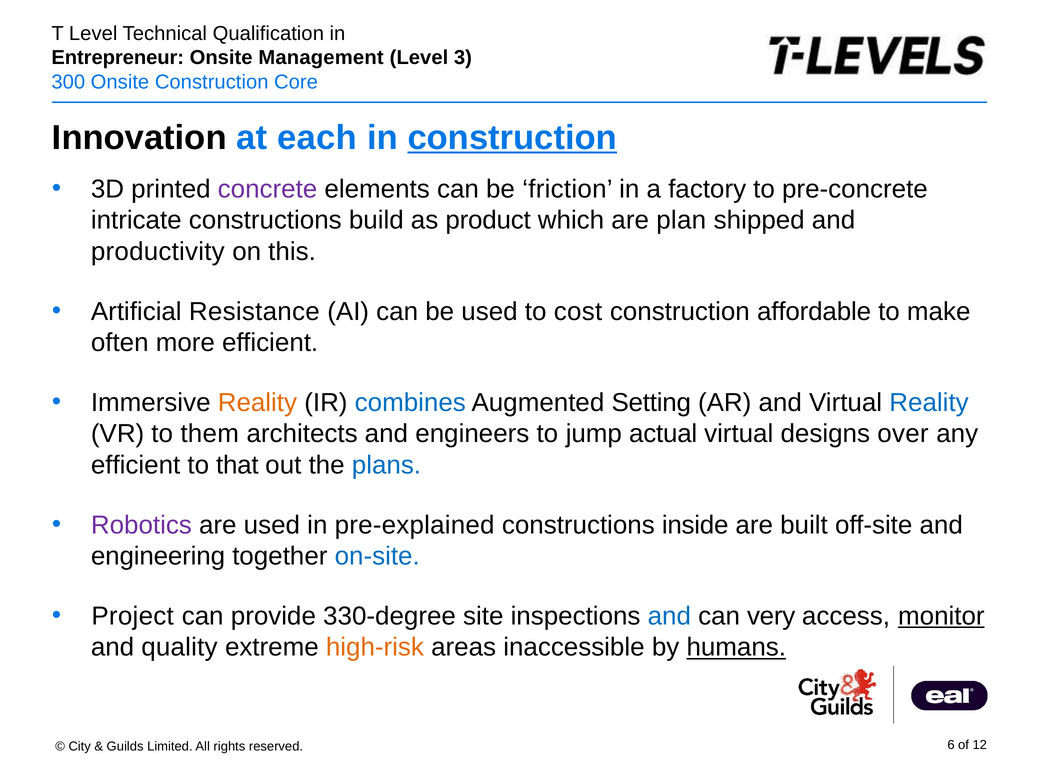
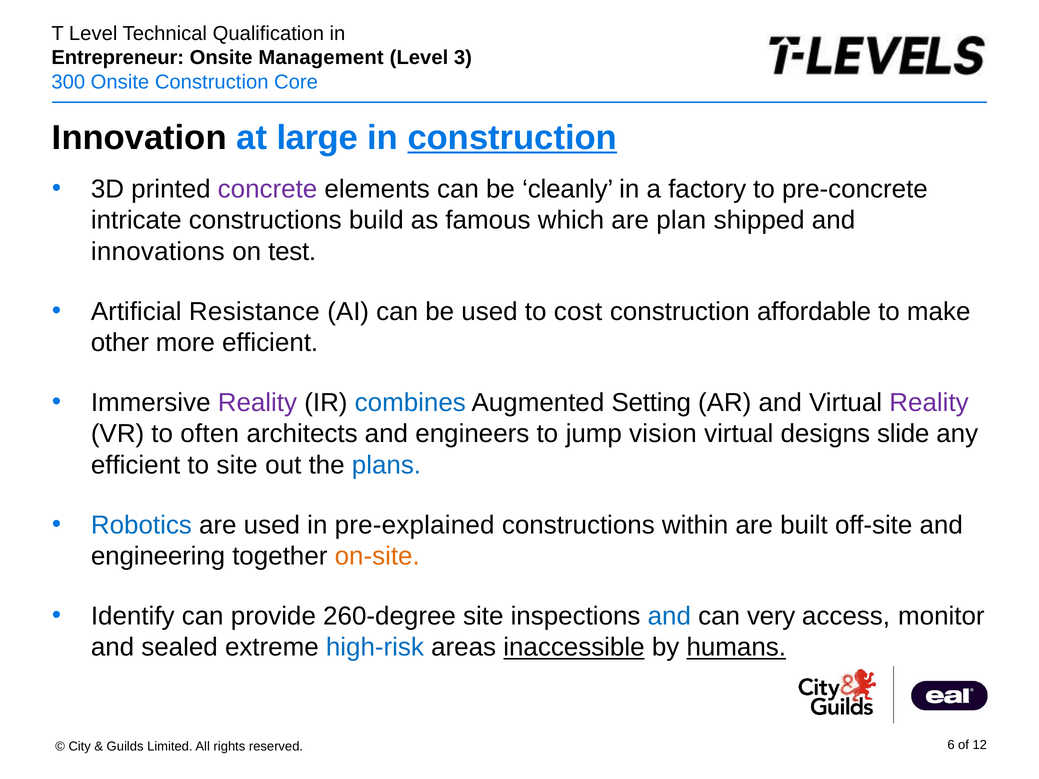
each: each -> large (317, 138)
friction: friction -> cleanly (568, 189)
product: product -> famous (488, 220)
productivity: productivity -> innovations (158, 252)
this: this -> test (292, 252)
often: often -> other (120, 343)
Reality colour: orange -> purple (257, 403)
Reality colour: blue -> purple (929, 403)
them: them -> often (210, 434)
actual: actual -> vision (663, 434)
over: over -> slide (903, 434)
to that: that -> site (237, 465)
Robotics colour: purple -> blue (141, 525)
inside: inside -> within (695, 525)
on-site colour: blue -> orange (377, 556)
Project: Project -> Identify (133, 616)
330-degree: 330-degree -> 260-degree (390, 616)
monitor underline: present -> none (941, 616)
quality: quality -> sealed (180, 648)
high-risk colour: orange -> blue (375, 648)
inaccessible underline: none -> present (574, 648)
